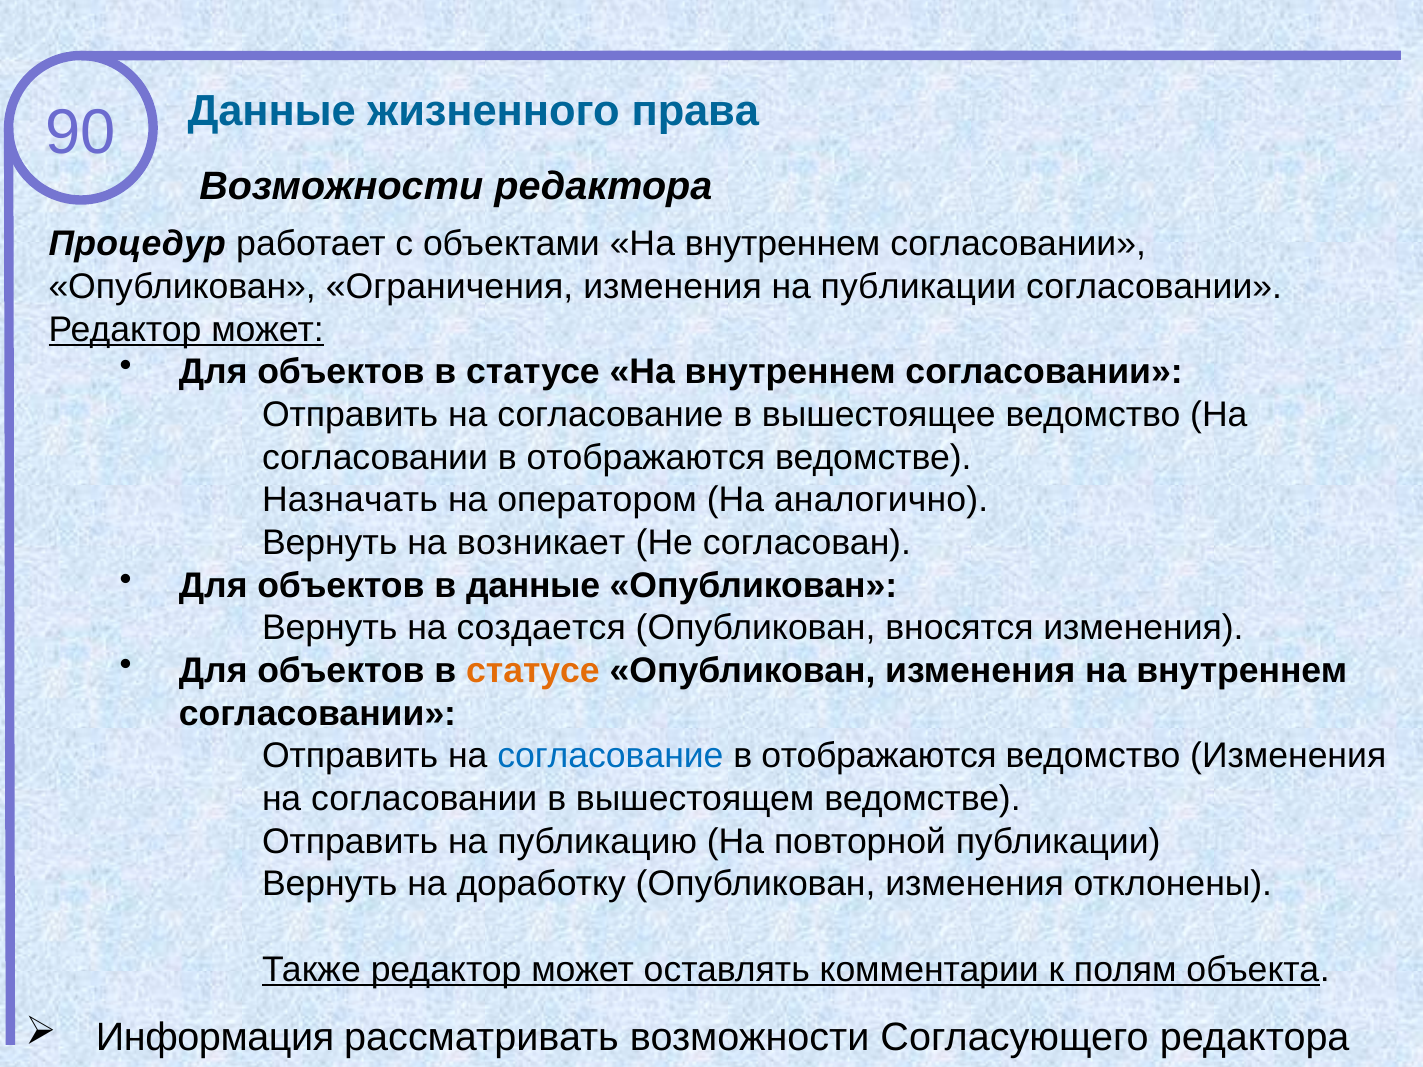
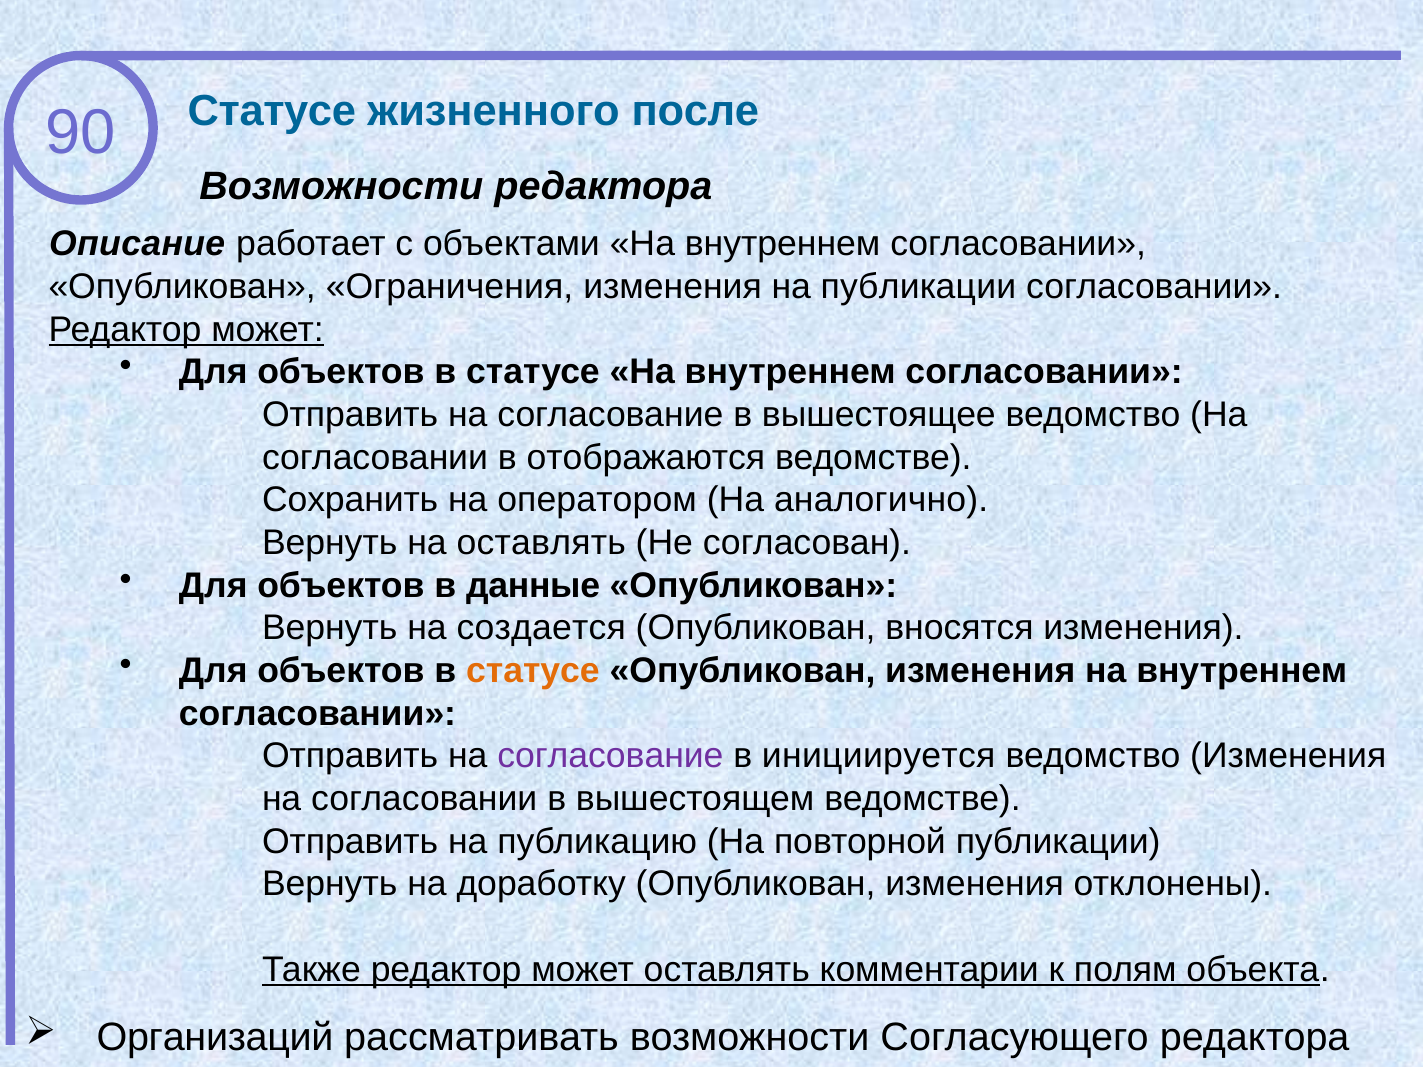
Данные: Данные -> Статусе (272, 111)
права: права -> после (695, 111)
Процедур: Процедур -> Описание (137, 244)
Назначать: Назначать -> Сохранить (350, 500)
на возникает: возникает -> оставлять (541, 543)
согласование colour: blue -> purple (610, 756)
отображаются: отображаются -> инициируется (879, 756)
Информация: Информация -> Организаций (215, 1038)
